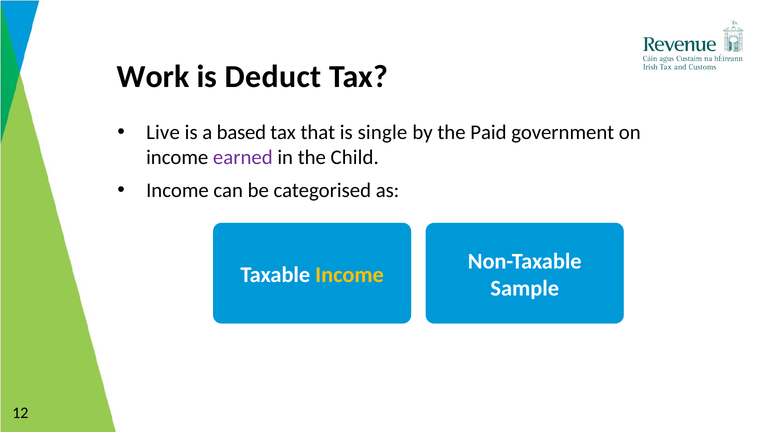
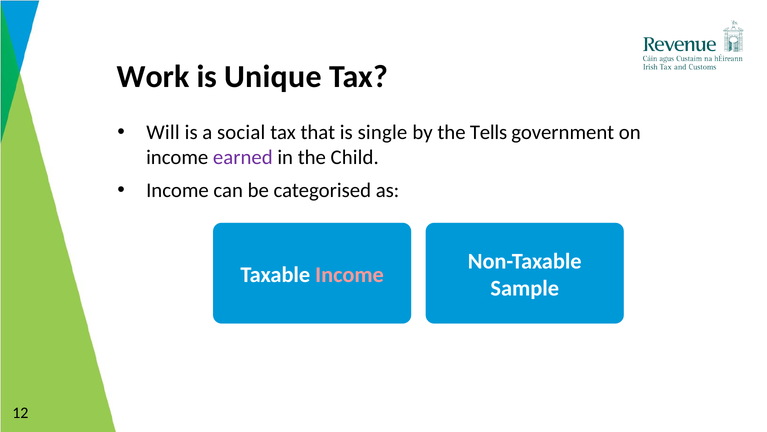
Deduct: Deduct -> Unique (273, 77)
Live: Live -> Will (163, 132)
based: based -> social (241, 132)
Paid: Paid -> Tells (489, 132)
Income colour: yellow -> pink (350, 274)
